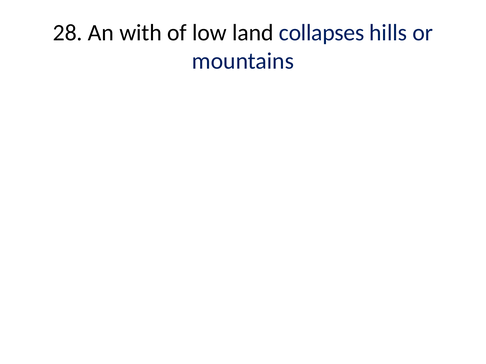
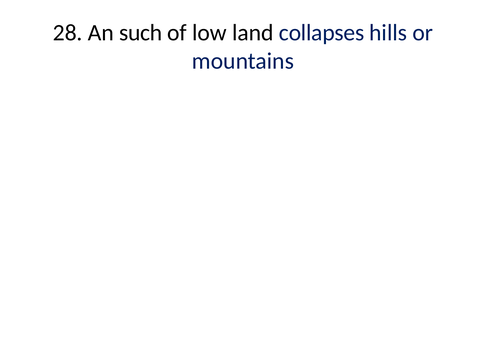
with: with -> such (141, 33)
